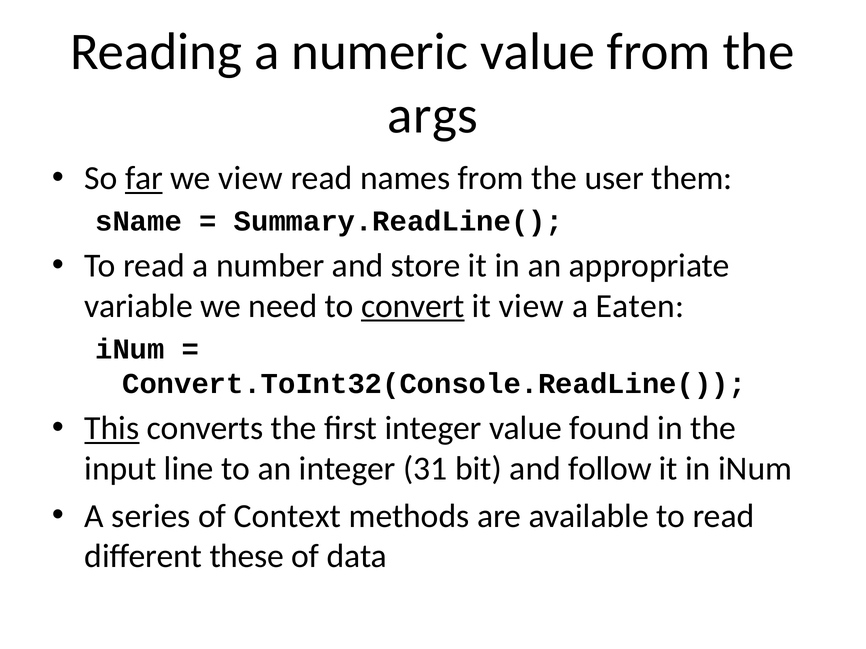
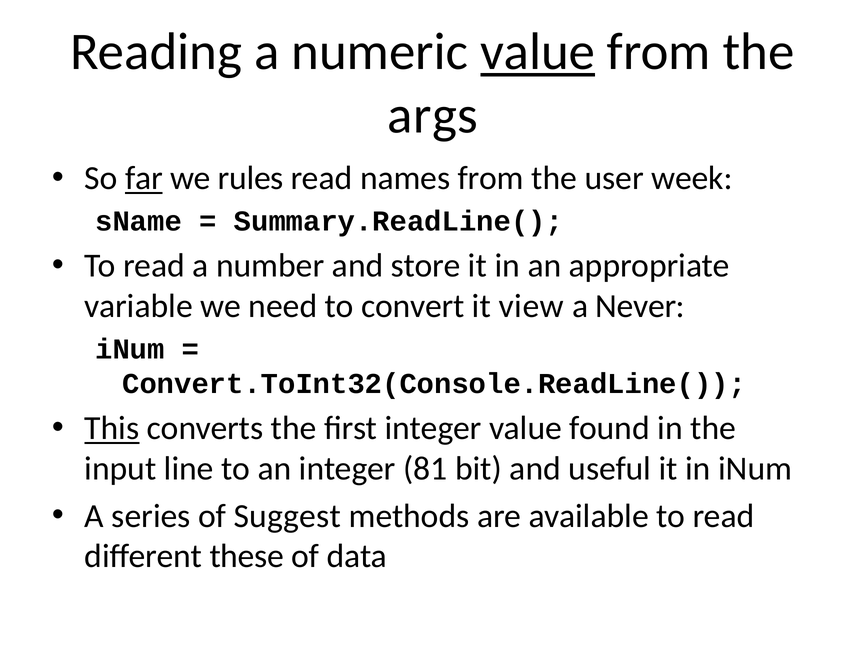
value underline: none -> present (538, 52)
we view: view -> rules (251, 178)
them: them -> week (692, 178)
convert underline: present -> none (413, 306)
Eaten: Eaten -> Never (640, 306)
31: 31 -> 81 (425, 469)
follow: follow -> useful (610, 469)
Context: Context -> Suggest (287, 516)
